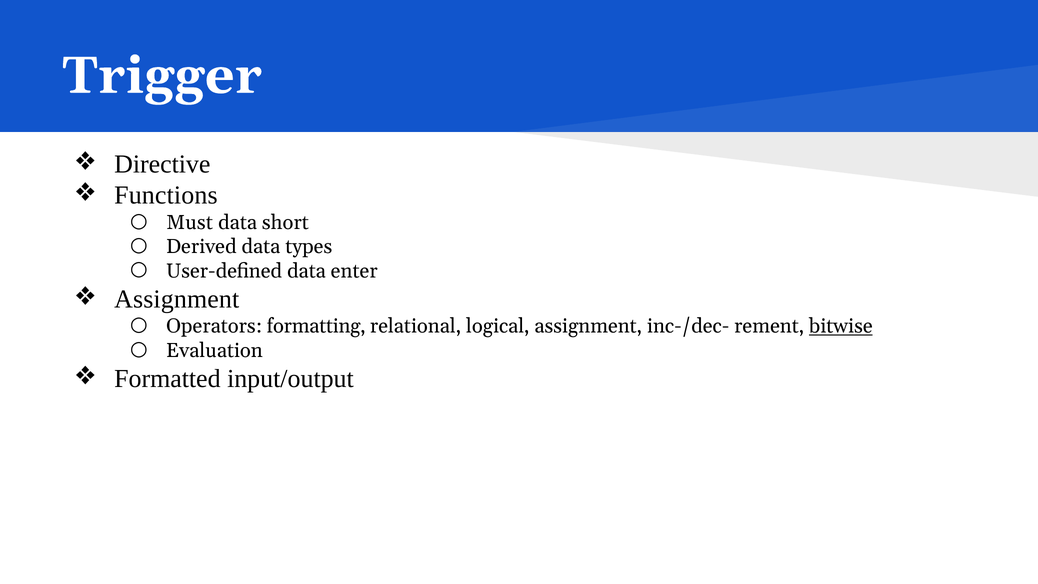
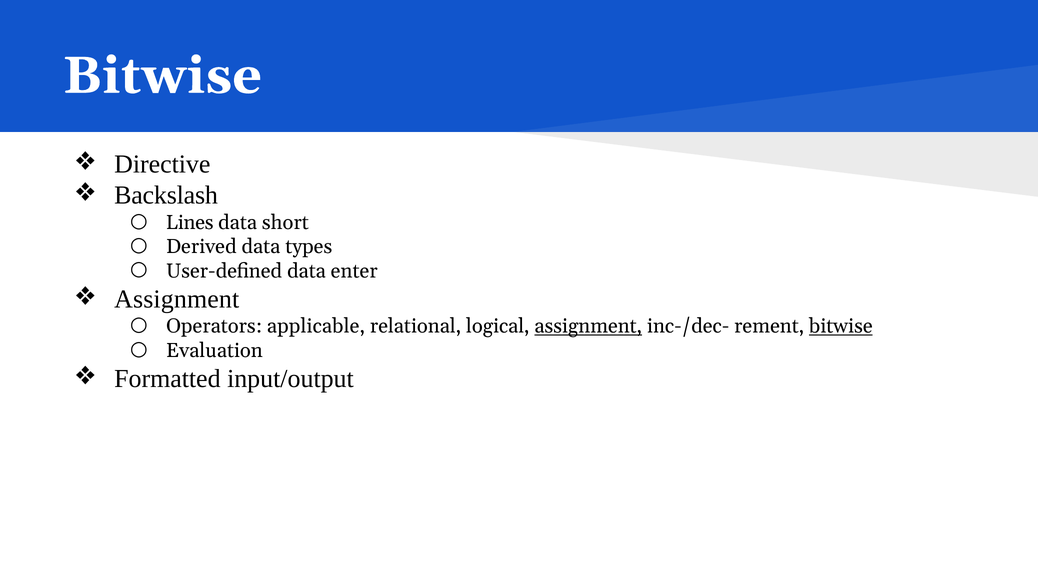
Trigger: Trigger -> Bitwise (162, 76)
Functions: Functions -> Backslash (166, 195)
Must: Must -> Lines (190, 222)
formatting: formatting -> applicable (316, 326)
assignment underline: none -> present (588, 326)
